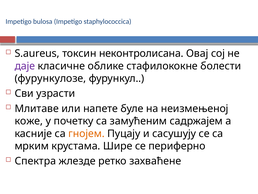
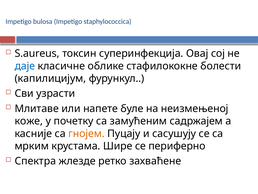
неконтролисана: неконтролисана -> суперинфекција (141, 53)
даје colour: purple -> blue (25, 66)
фурункулозе: фурункулозе -> капилицијум (50, 78)
